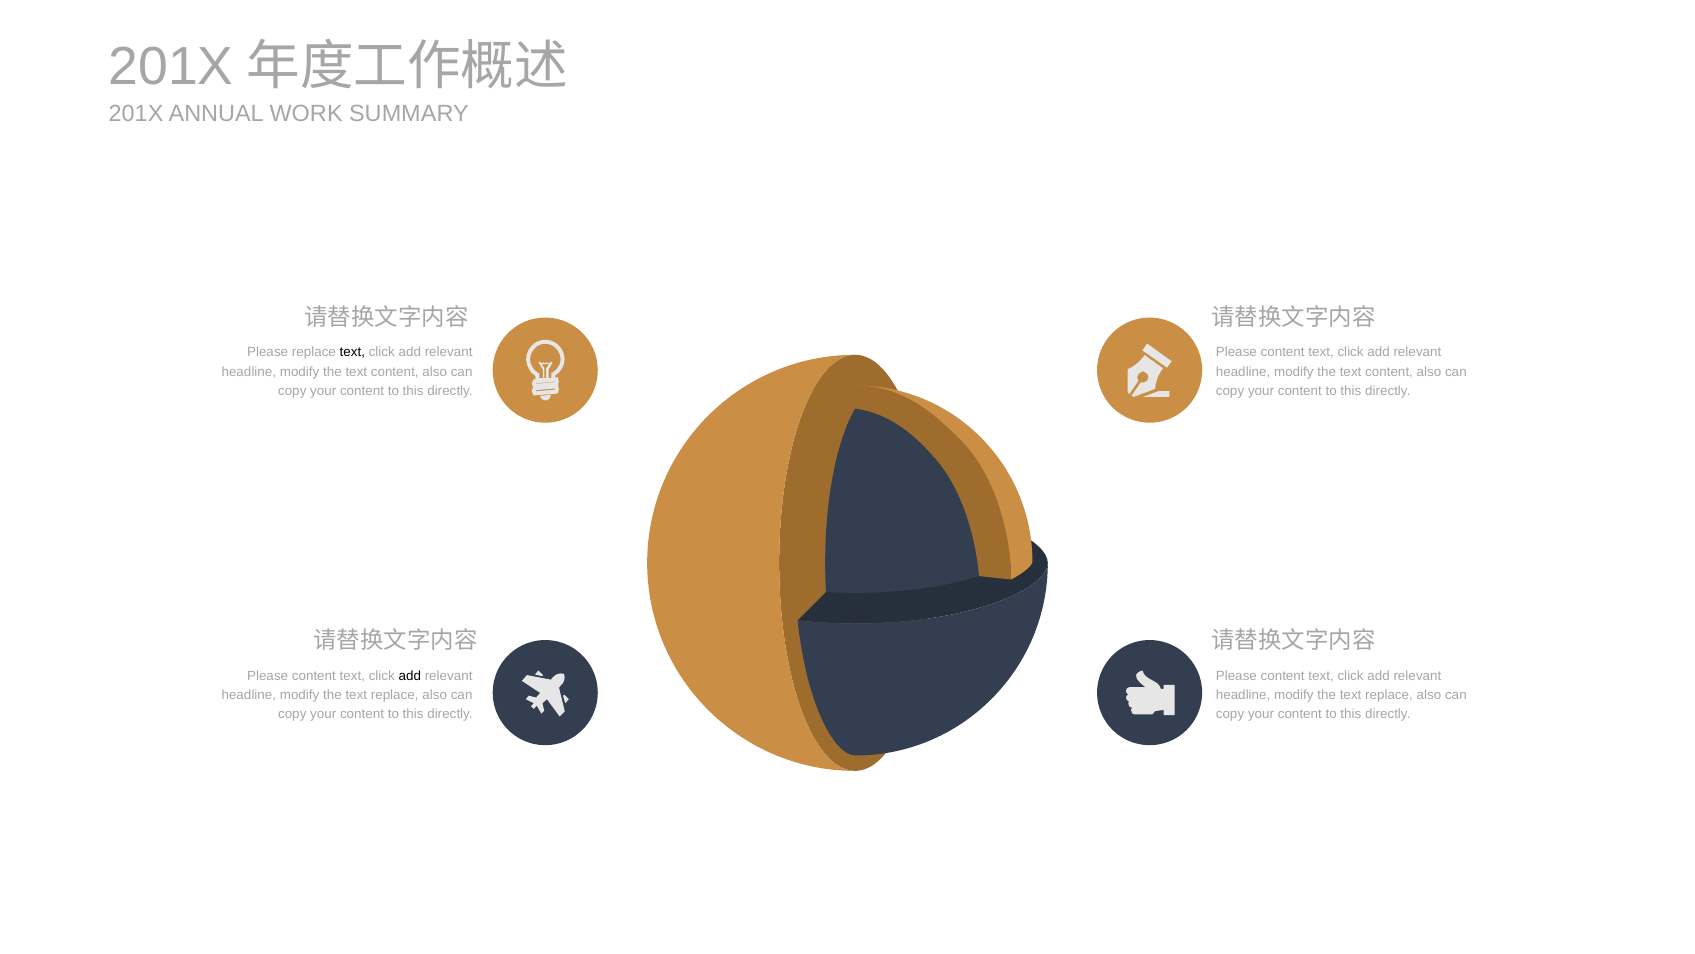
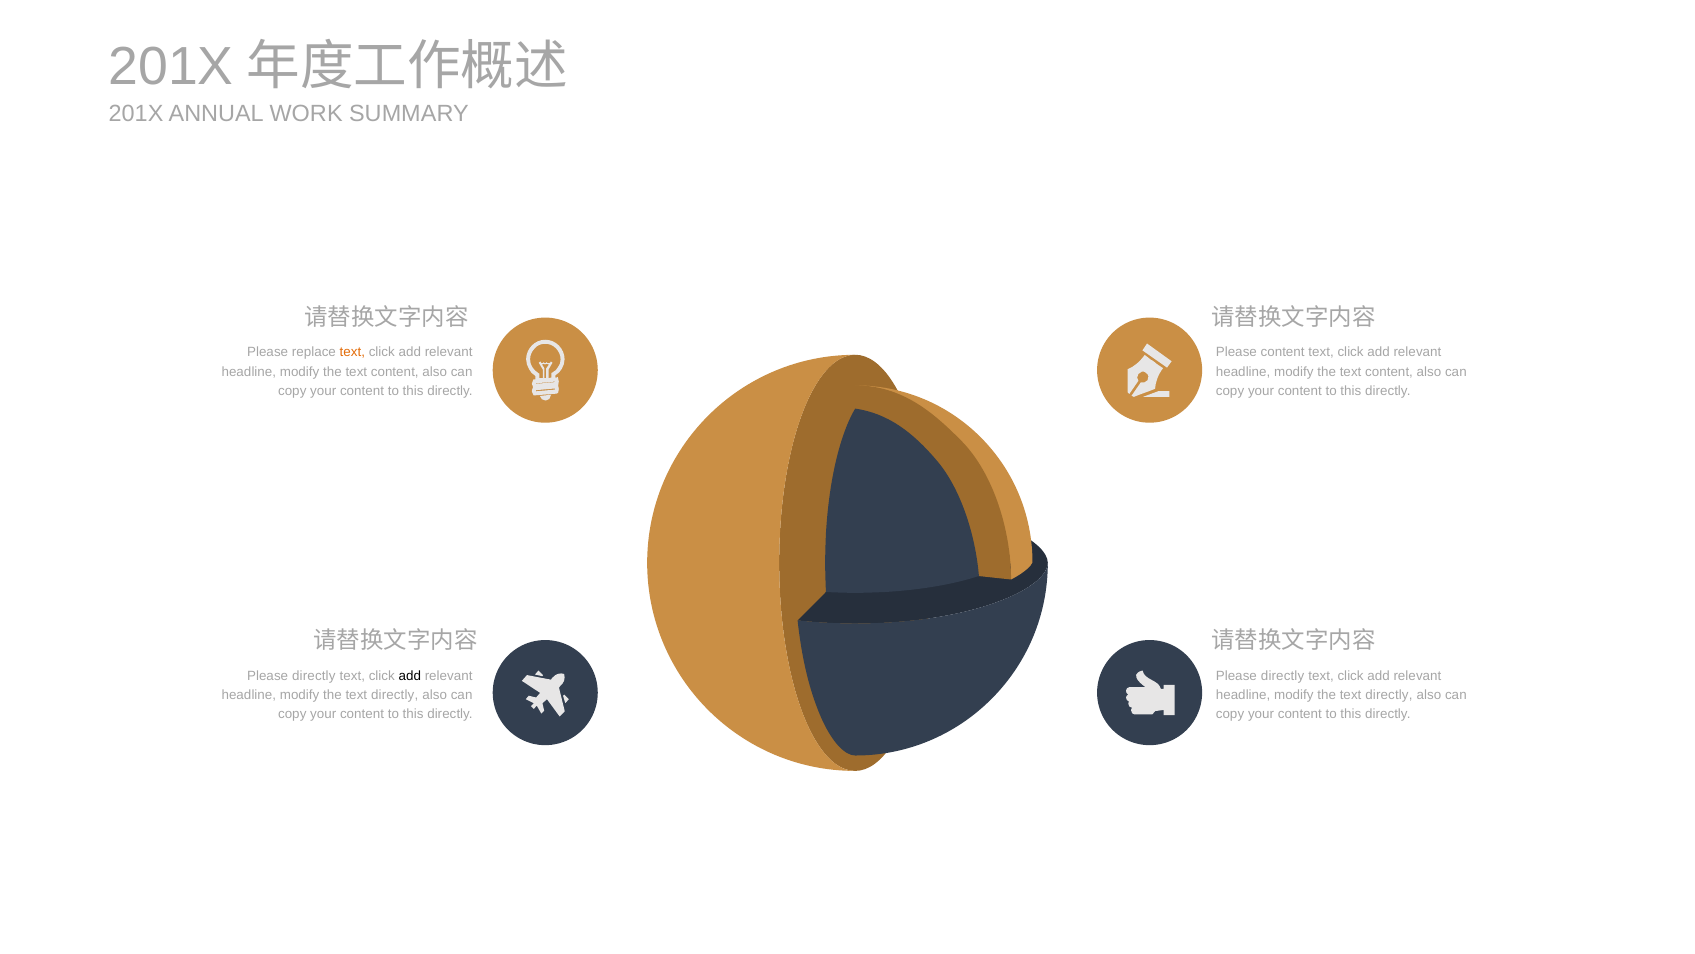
text colour: black -> orange (352, 352)
content: content -> directly (314, 675)
content: content -> directly (1283, 675)
replace: replace -> directly (395, 694)
replace: replace -> directly (1389, 694)
